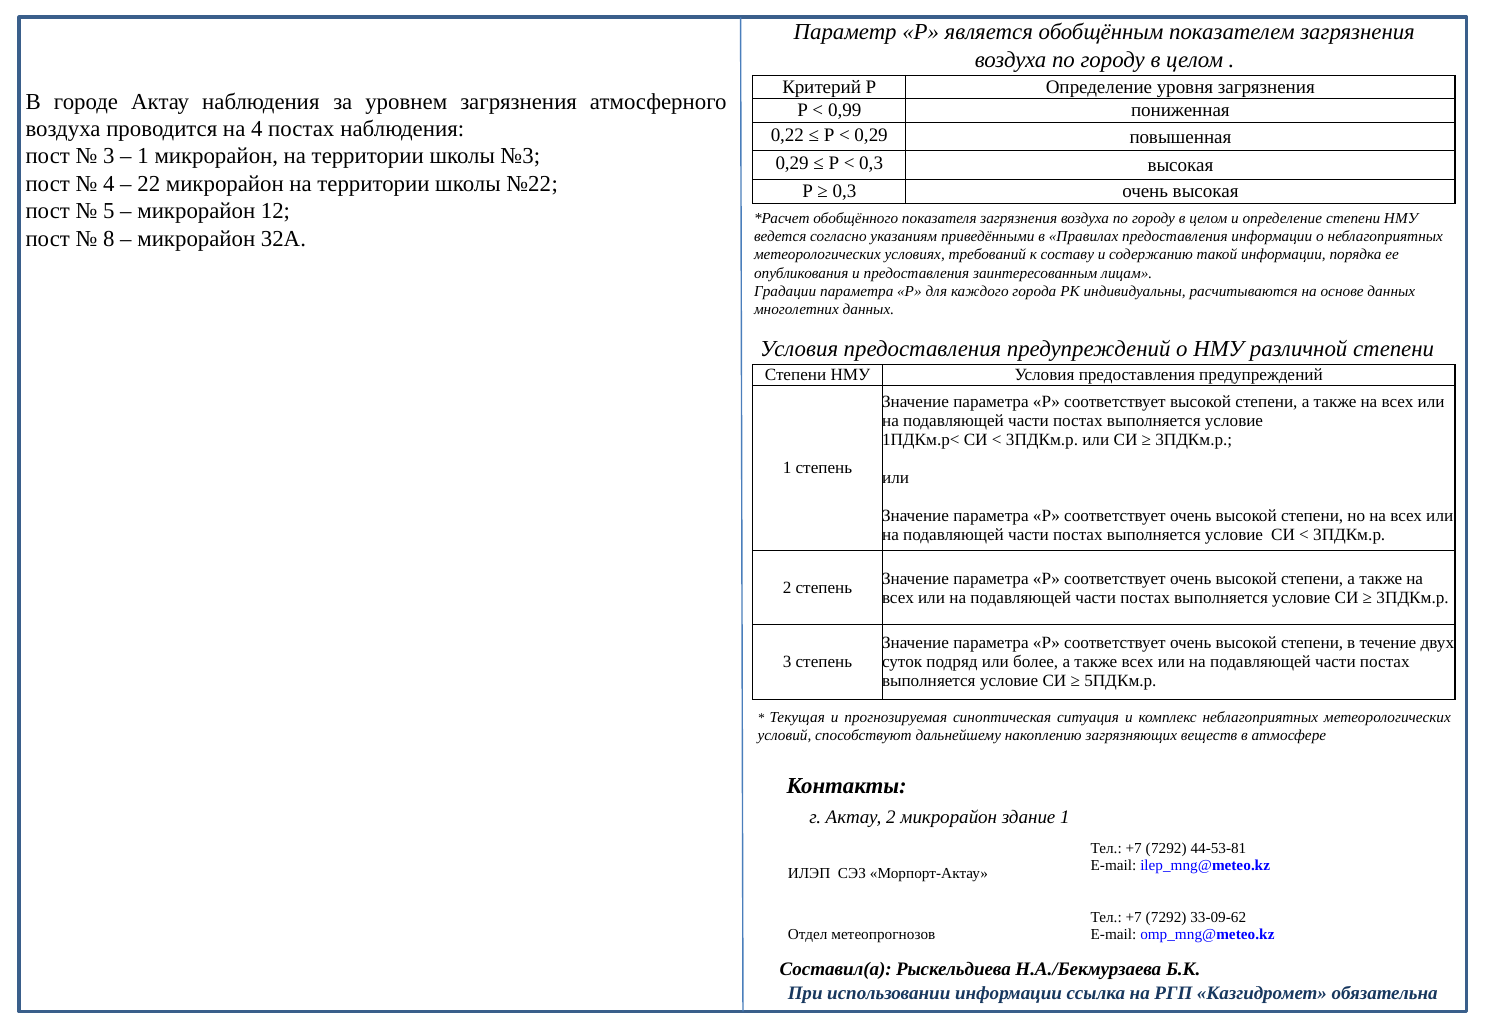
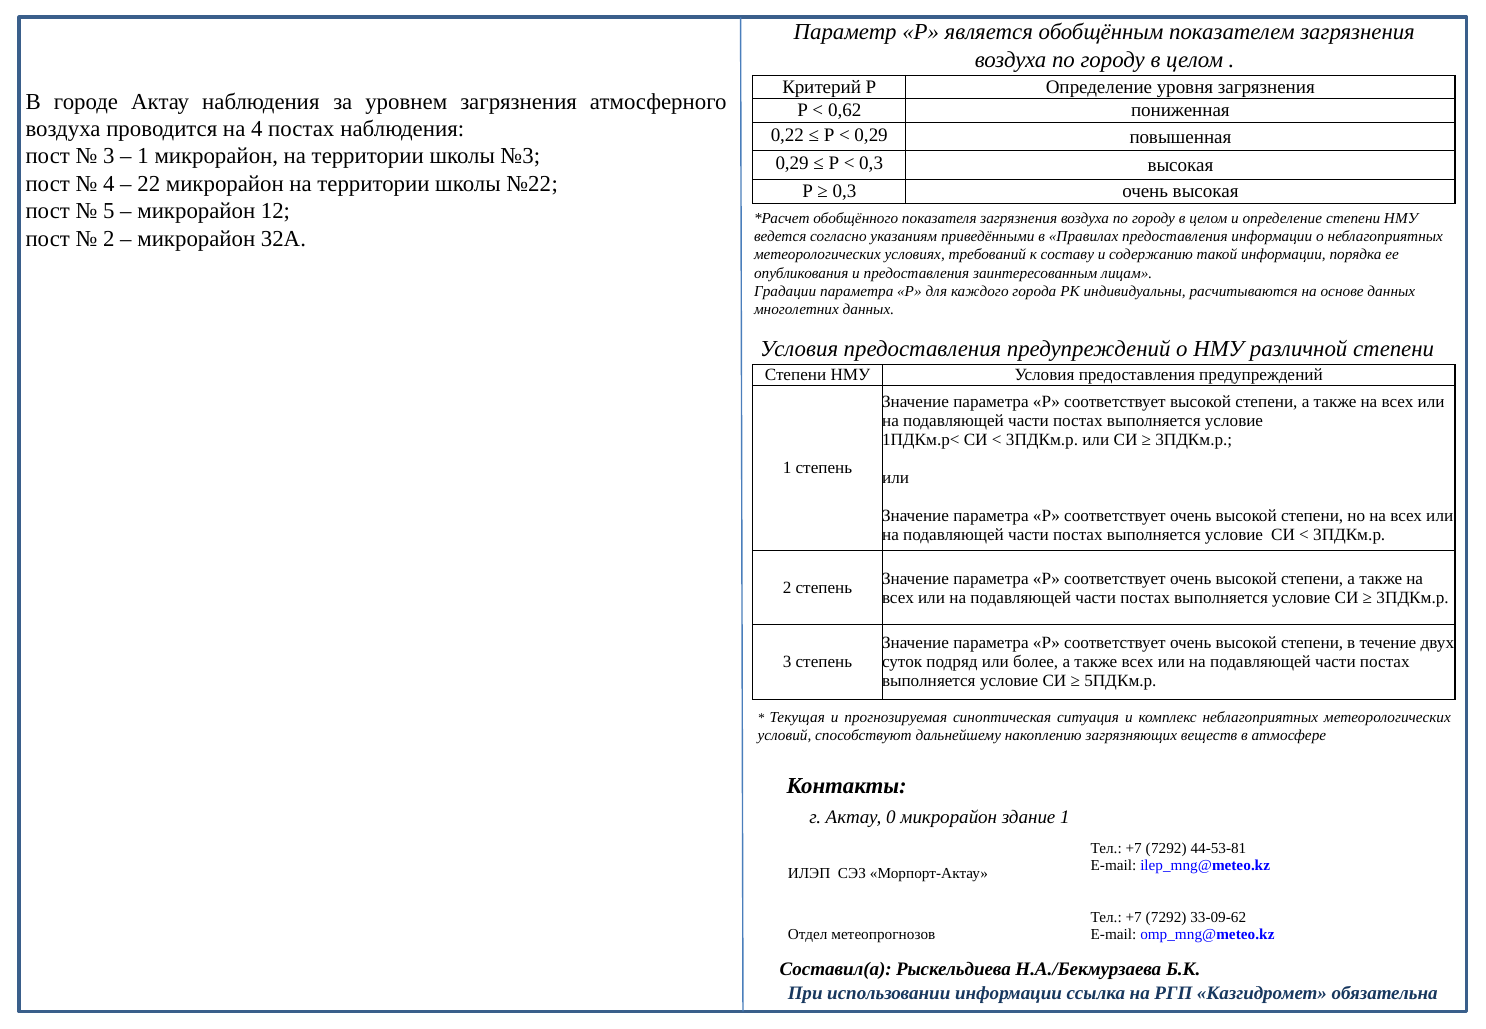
0,99: 0,99 -> 0,62 (845, 110)
8: 8 -> 2 (109, 239)
Актау 2: 2 -> 0 (891, 817)
